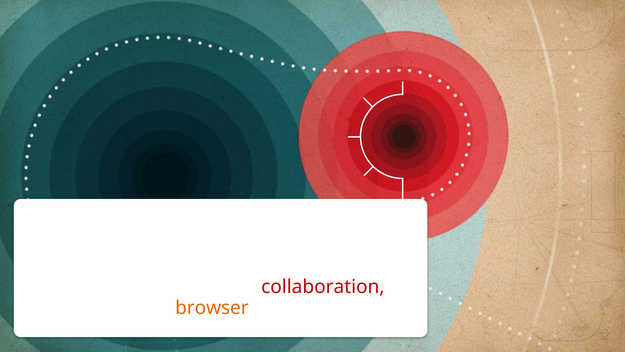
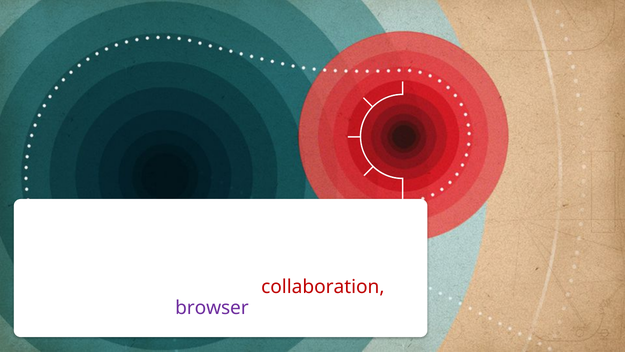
browser colour: orange -> purple (212, 307)
